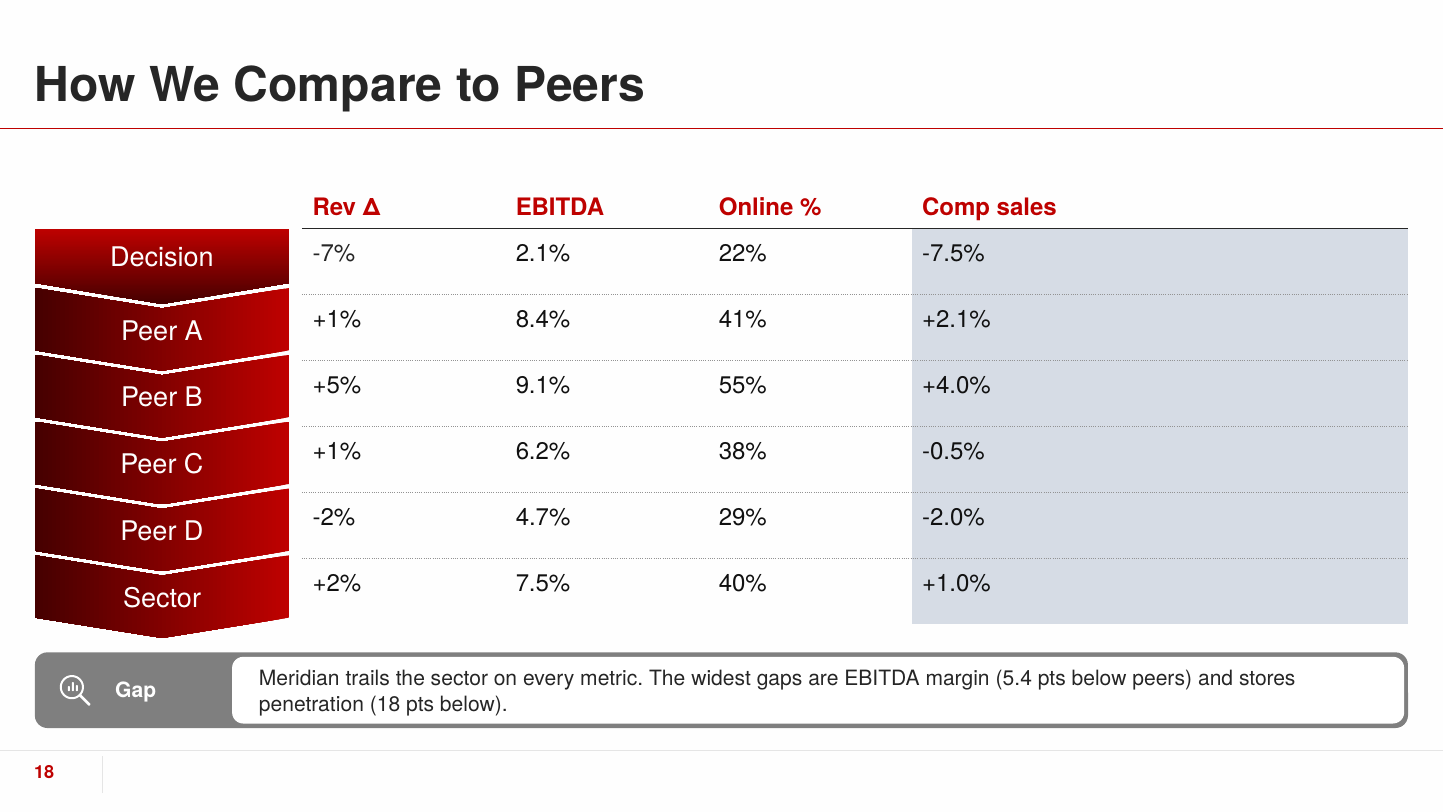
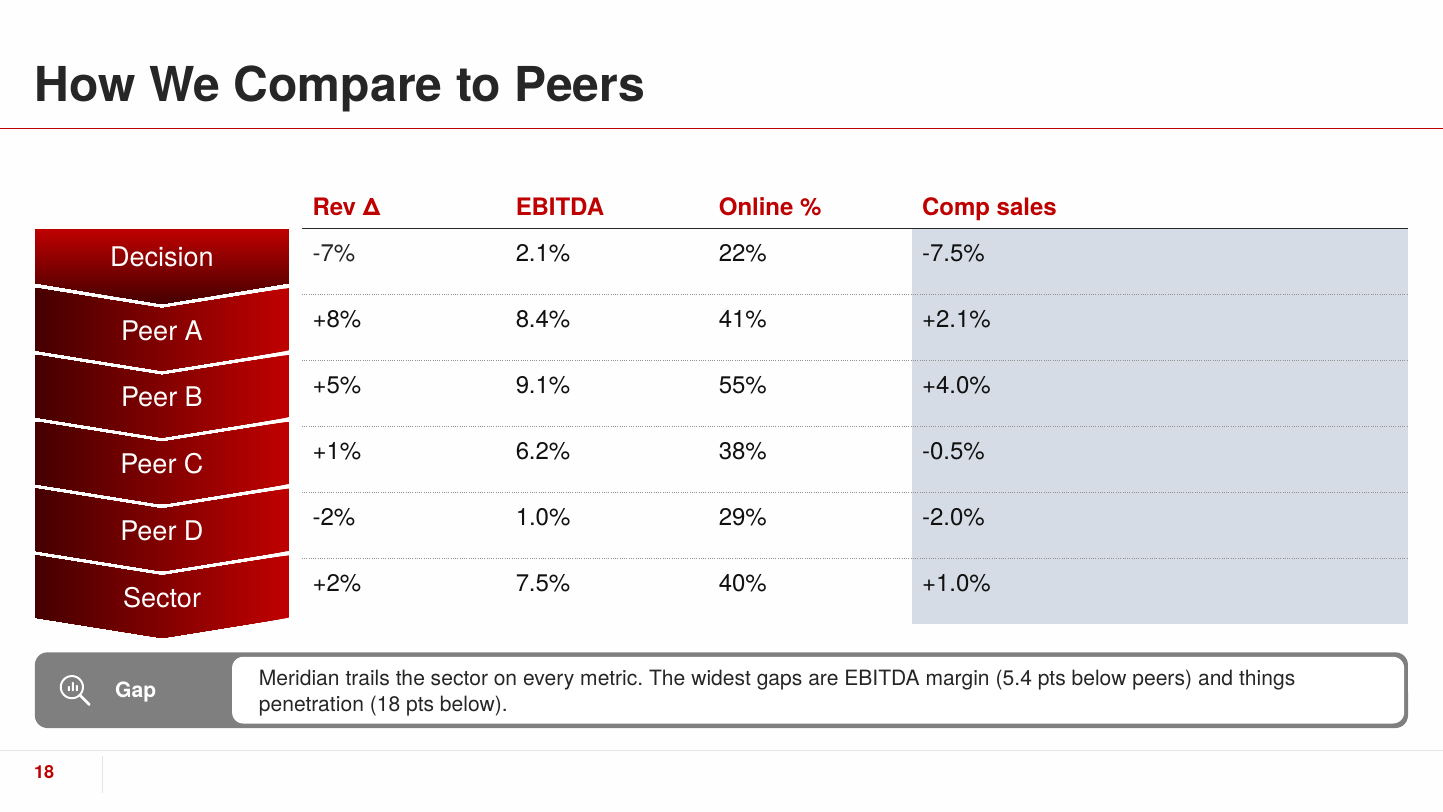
+1%: +1% -> +8% (337, 320)
4.7%: 4.7% -> 1.0% (543, 517)
stores: stores -> things (1267, 679)
